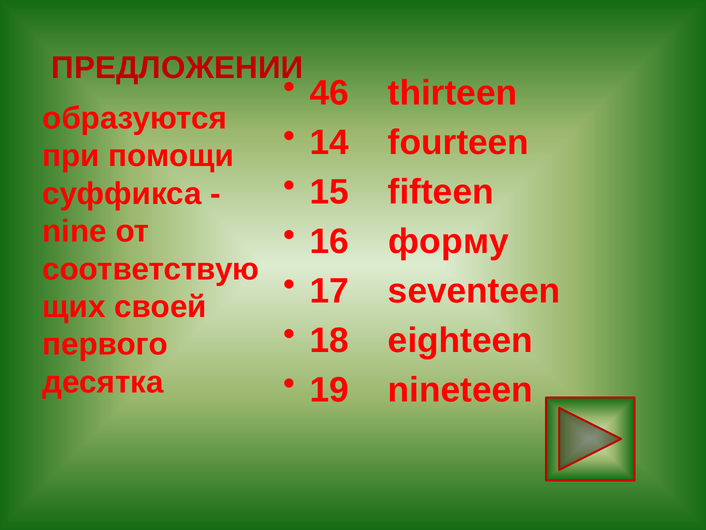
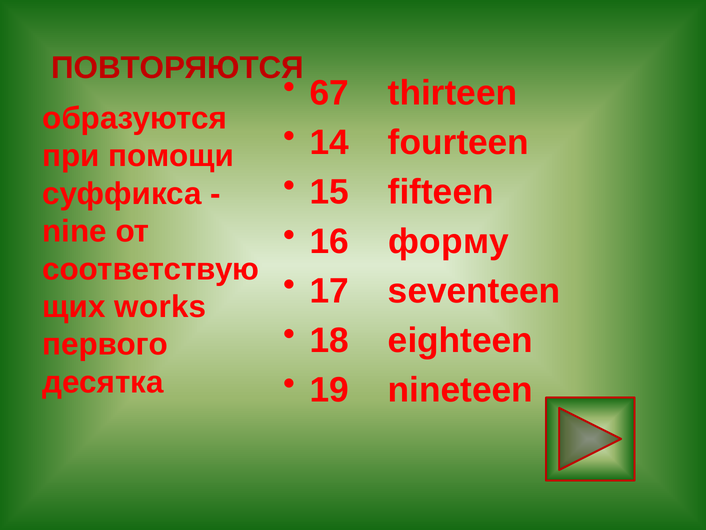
ПРЕДЛОЖЕНИИ: ПРЕДЛОЖЕНИИ -> ПОВТОРЯЮТСЯ (178, 68)
46: 46 -> 67 (329, 93)
своей: своей -> works (160, 307)
